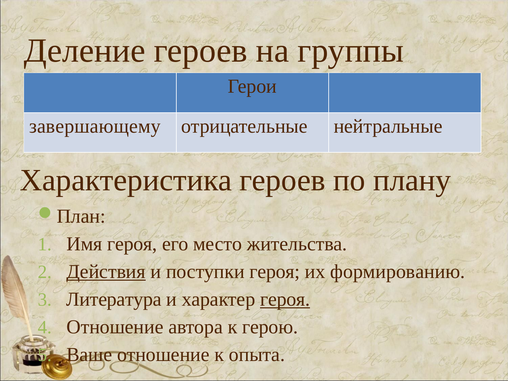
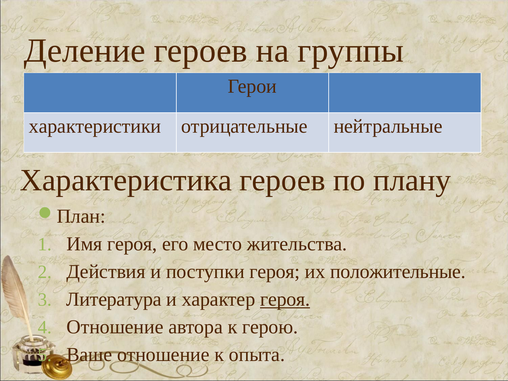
завершающему: завершающему -> характеристики (95, 126)
Действия underline: present -> none (106, 272)
формированию: формированию -> положительные (398, 272)
